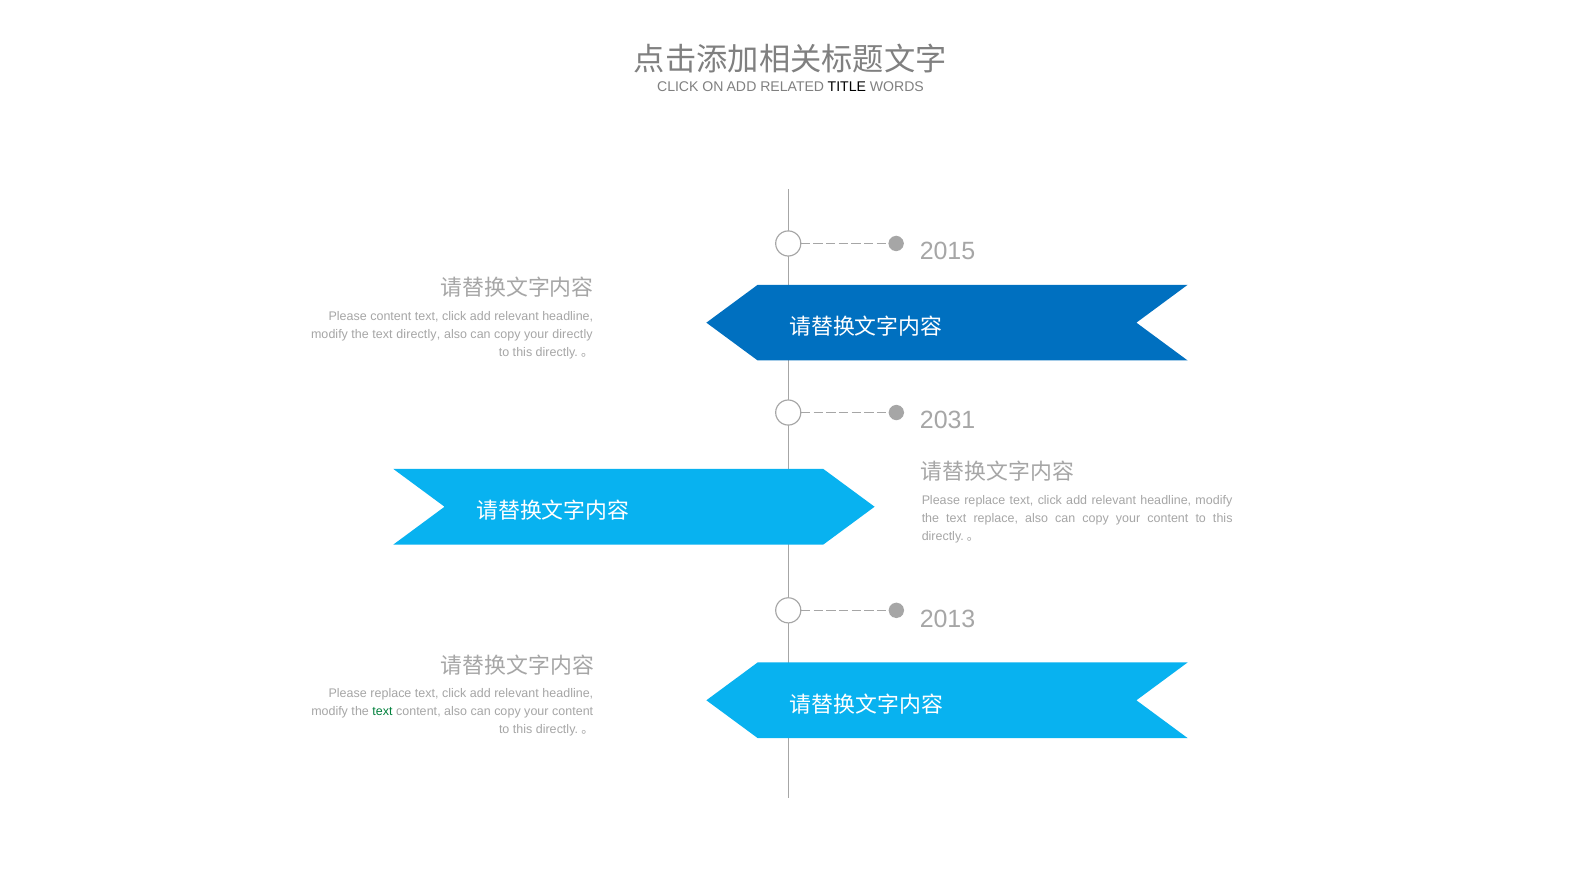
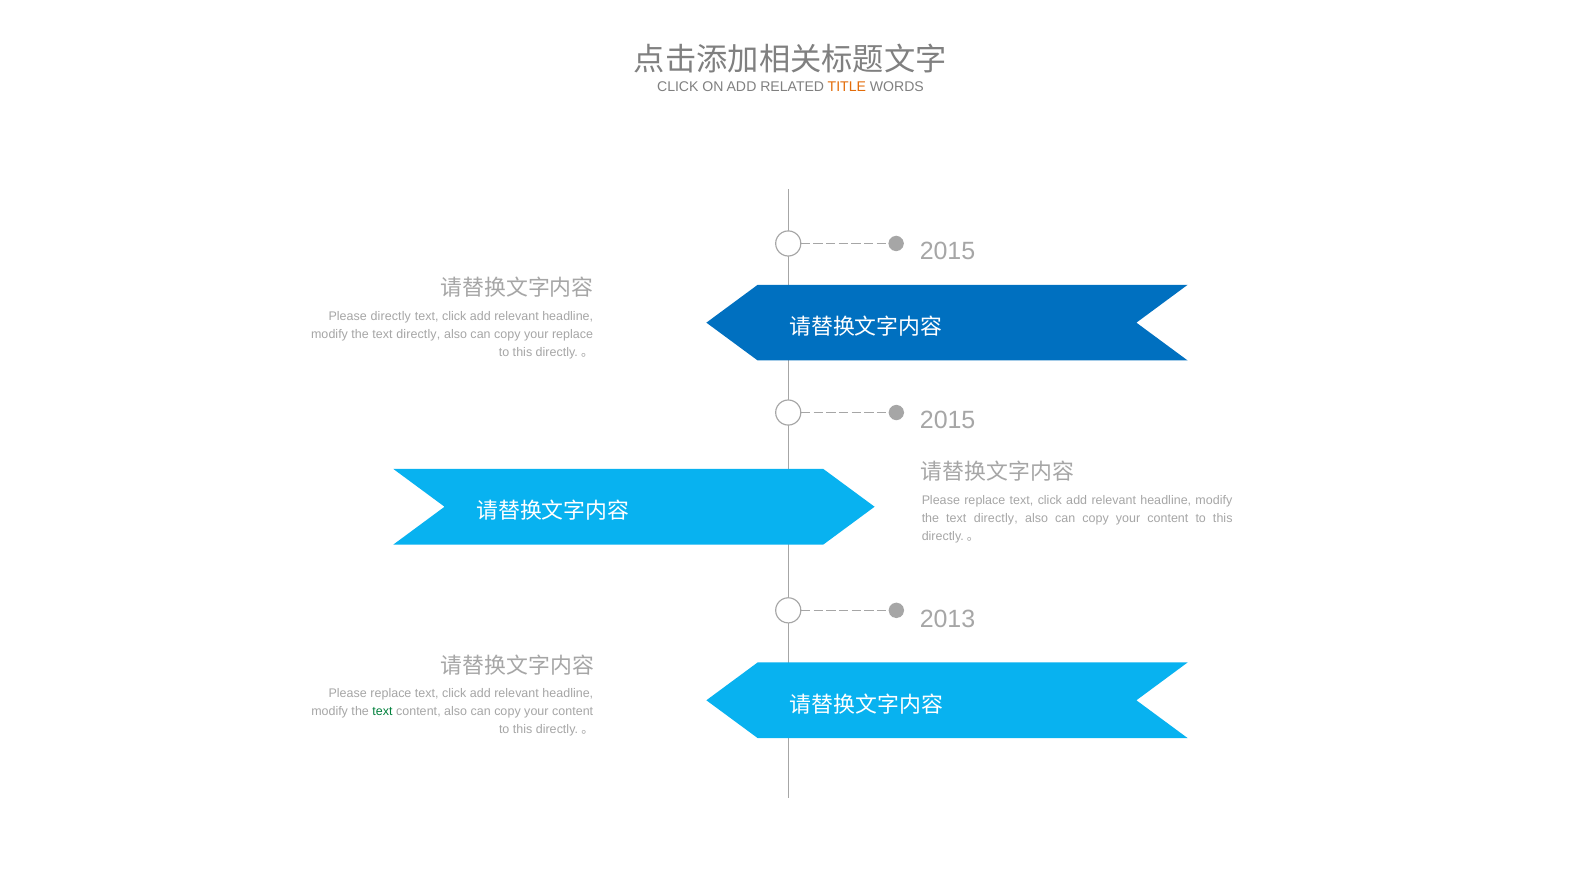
TITLE colour: black -> orange (847, 87)
Please content: content -> directly (391, 316)
your directly: directly -> replace (573, 334)
2031: 2031 -> 2015 (948, 421)
replace: replace -> directly (996, 518)
